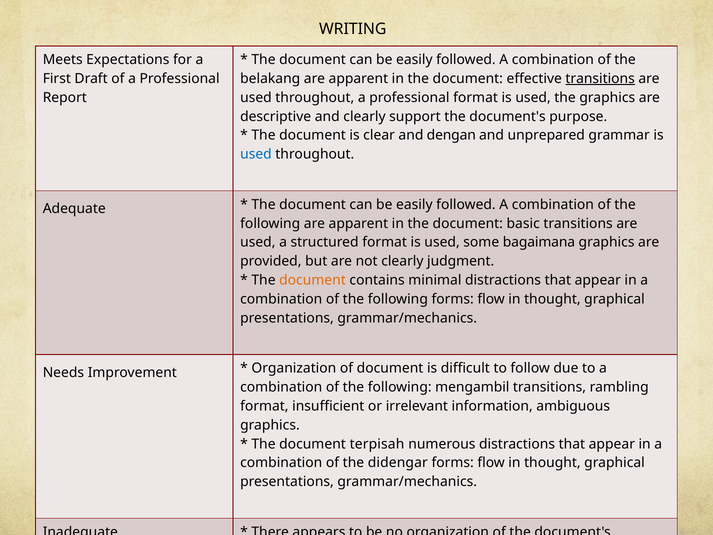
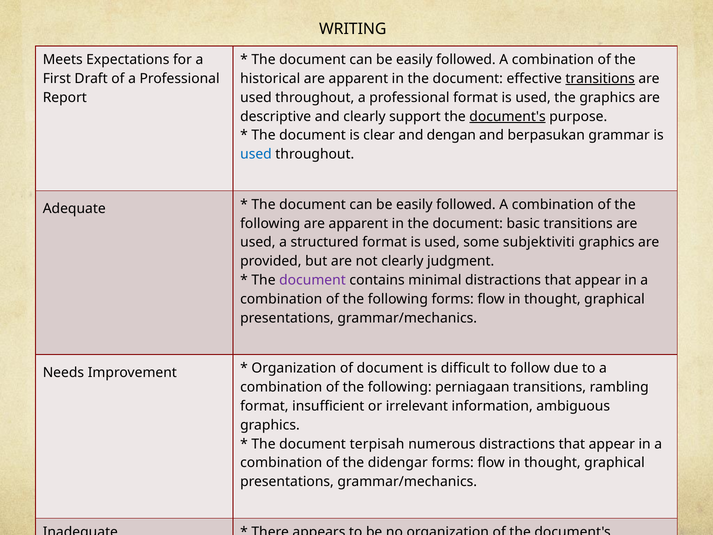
belakang: belakang -> historical (270, 79)
document's underline: none -> present (508, 116)
unprepared: unprepared -> berpasukan (546, 135)
bagaimana: bagaimana -> subjektiviti (539, 242)
document colour: orange -> purple (312, 280)
mengambil: mengambil -> perniagaan (472, 387)
